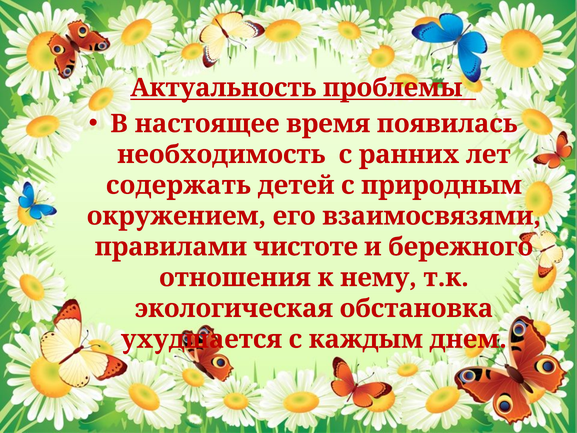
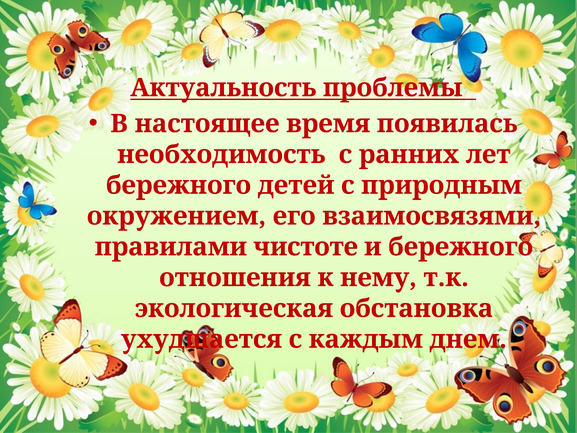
содержать: содержать -> бережного (179, 185)
